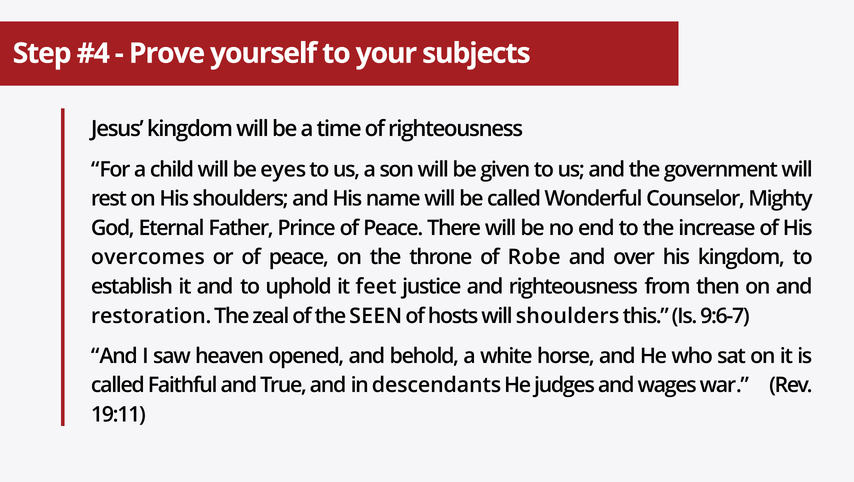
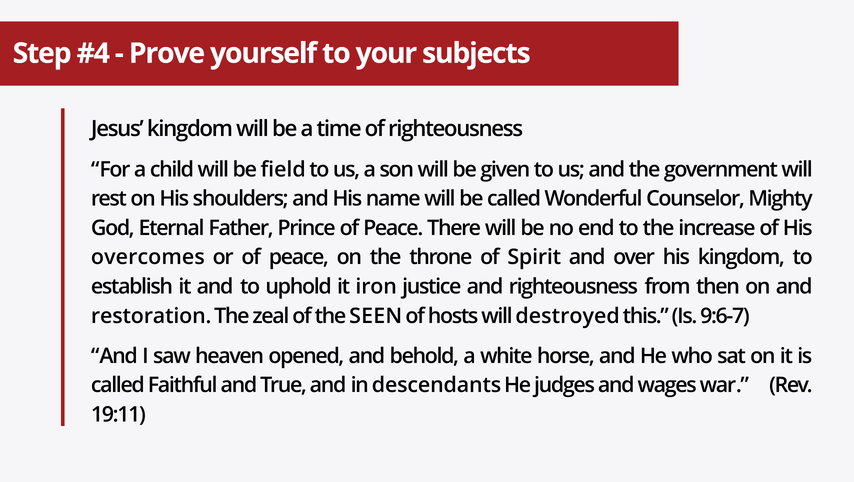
eyes: eyes -> field (283, 169)
Robe: Robe -> Spirit (534, 257)
feet: feet -> iron (376, 286)
will shoulders: shoulders -> destroyed (568, 316)
